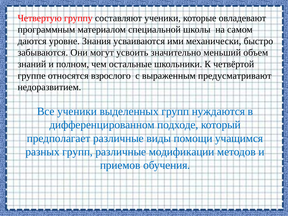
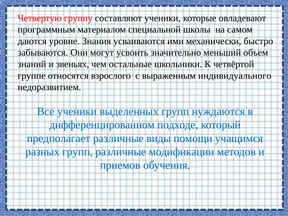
полном: полном -> звеньях (73, 64)
предусматривают: предусматривают -> индивидуального (235, 76)
